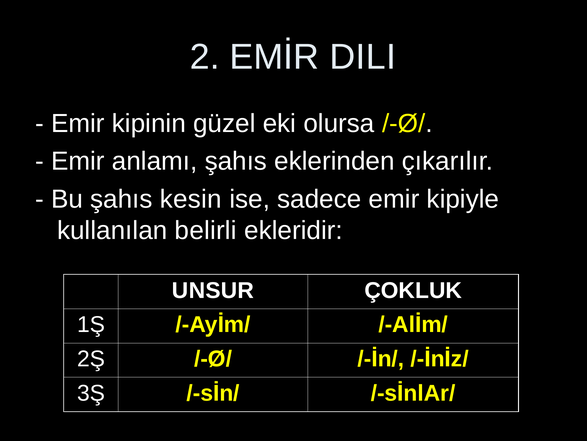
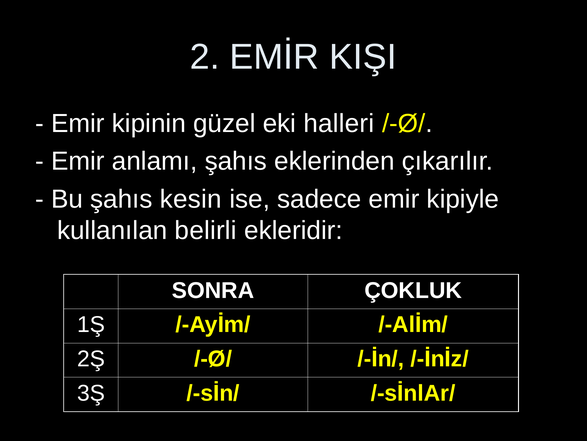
DILI: DILI -> KIŞI (363, 57)
olursa: olursa -> halleri (339, 123)
UNSUR: UNSUR -> SONRA (213, 290)
